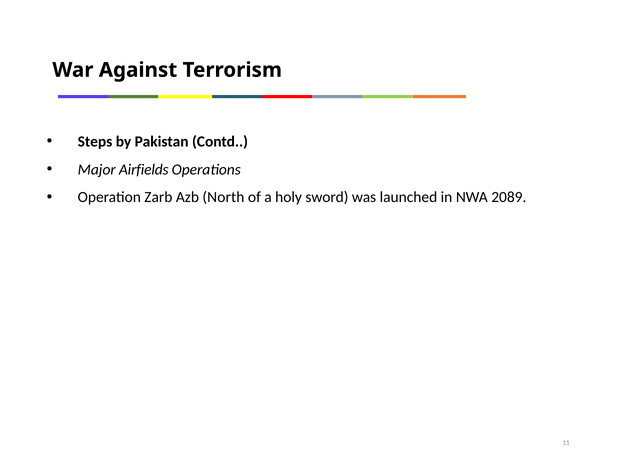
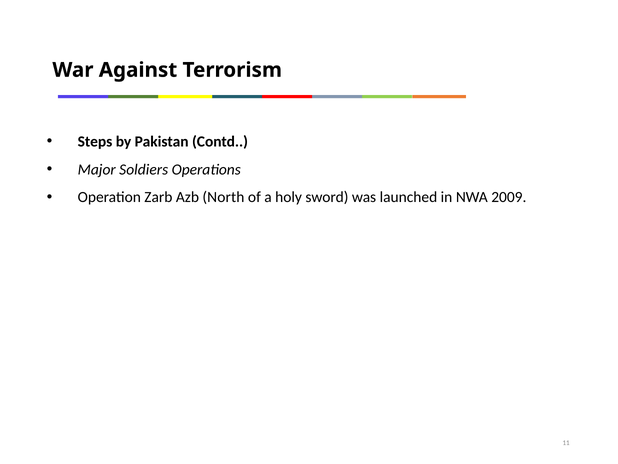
Airfields: Airfields -> Soldiers (144, 169)
2089: 2089 -> 2009 (509, 197)
